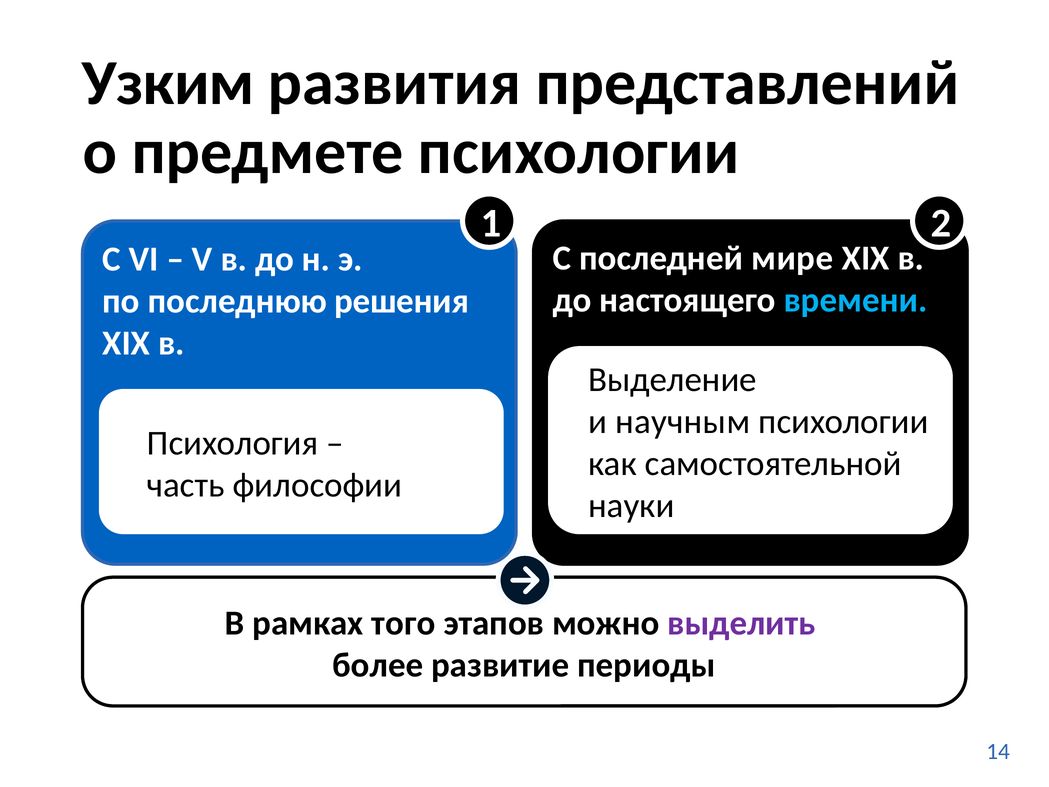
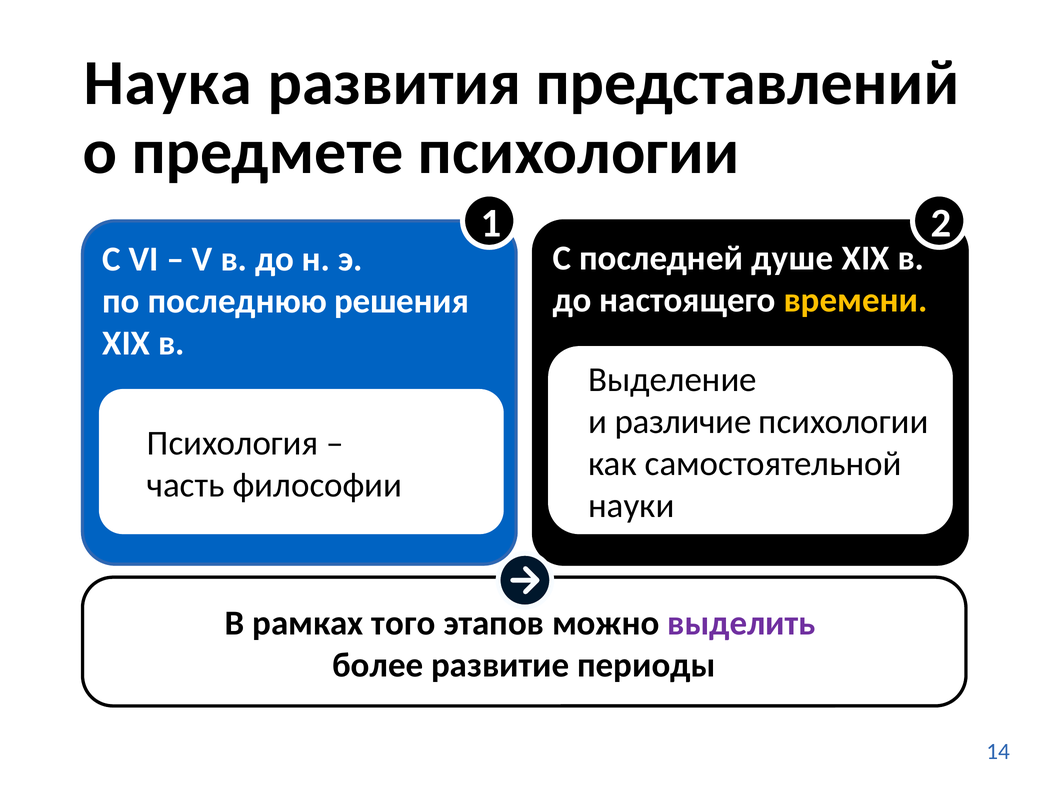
Узким: Узким -> Наука (168, 83)
мире: мире -> душе (792, 258)
времени colour: light blue -> yellow (855, 300)
научным: научным -> различие (683, 421)
